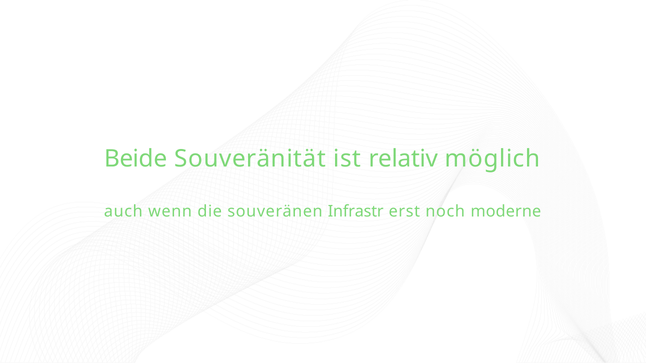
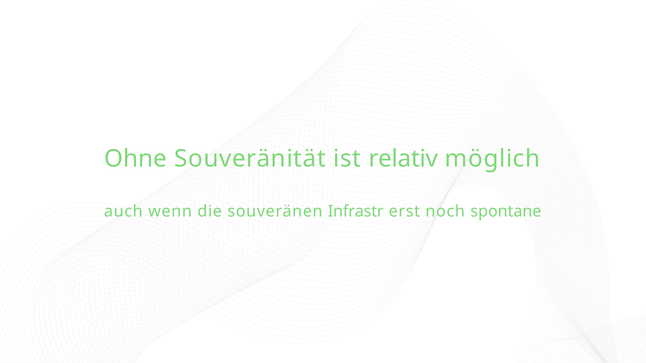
Beide: Beide -> Ohne (136, 159)
moderne: moderne -> spontane (506, 212)
